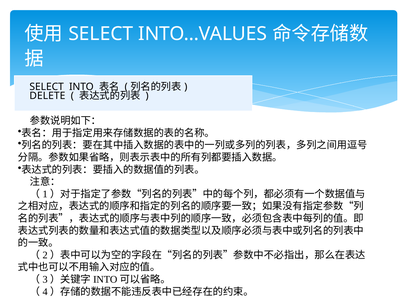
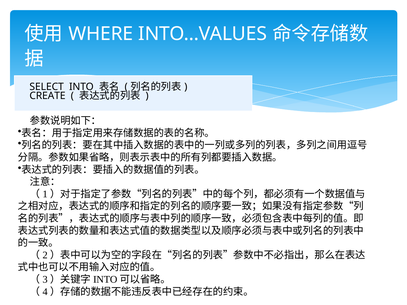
SELECT: SELECT -> WHERE (101, 34)
DELETE: DELETE -> CREATE (47, 96)
